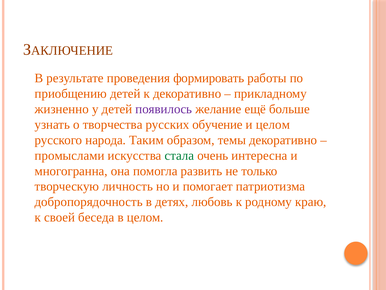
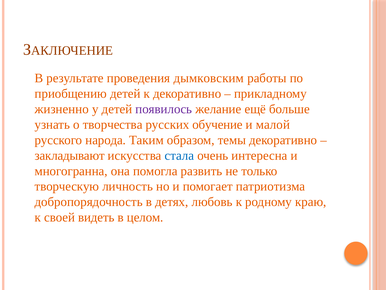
формировать: формировать -> дымковским (209, 78)
и целом: целом -> малой (273, 124)
промыслами: промыслами -> закладывают (70, 155)
стала colour: green -> blue (179, 155)
беседа: беседа -> видеть (96, 217)
